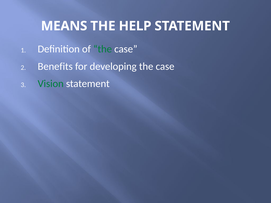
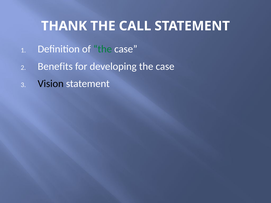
MEANS: MEANS -> THANK (64, 26)
HELP: HELP -> CALL (135, 26)
Vision colour: green -> black (51, 84)
